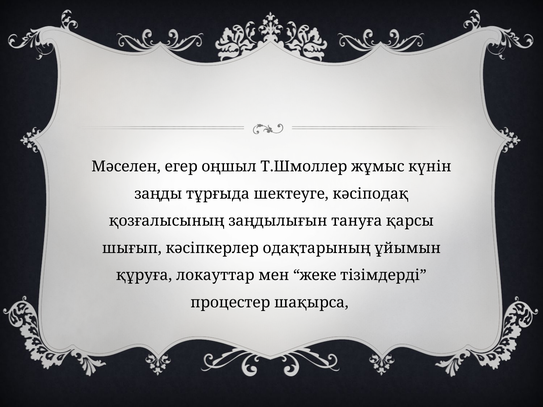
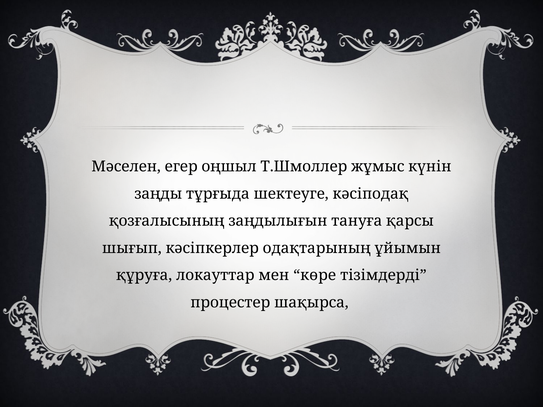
жеке: жеке -> көре (315, 275)
